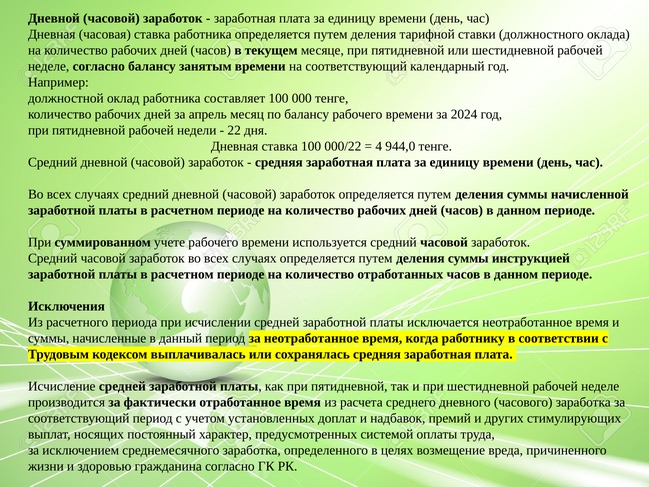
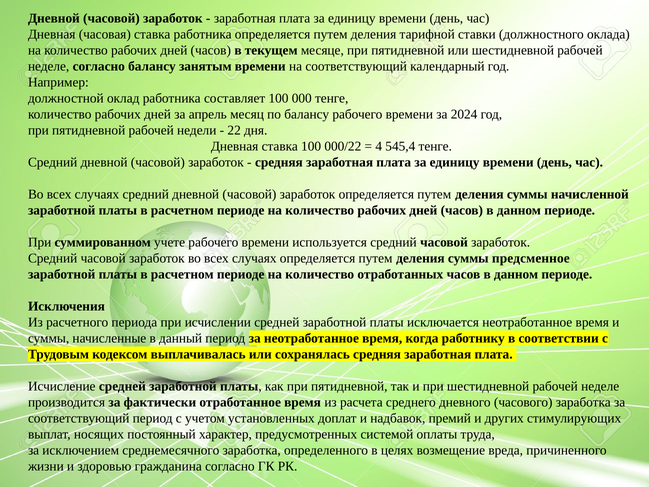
944,0: 944,0 -> 545,4 (400, 146)
инструкцией: инструкцией -> предсменное (531, 258)
